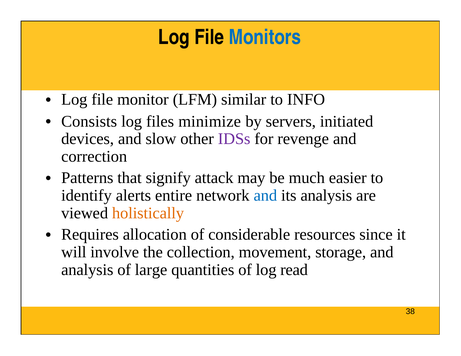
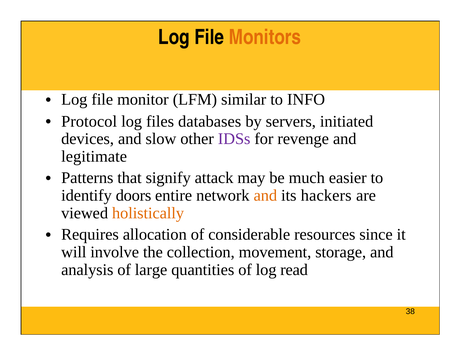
Monitors colour: blue -> orange (265, 37)
Consists: Consists -> Protocol (89, 121)
minimize: minimize -> databases (210, 121)
correction: correction -> legitimate (94, 157)
alerts: alerts -> doors (134, 196)
and colour: blue -> orange (265, 196)
its analysis: analysis -> hackers (326, 196)
